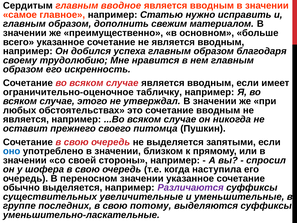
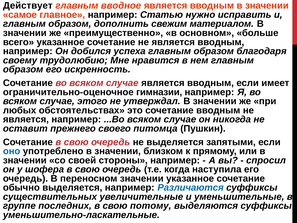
Сердитым: Сердитым -> Действует (28, 6)
табличку: табличку -> гимназии (159, 92)
Различаются colour: purple -> blue (191, 187)
